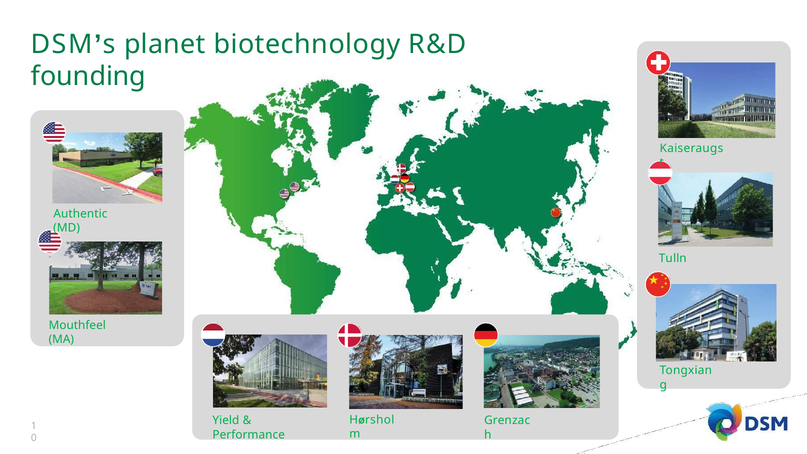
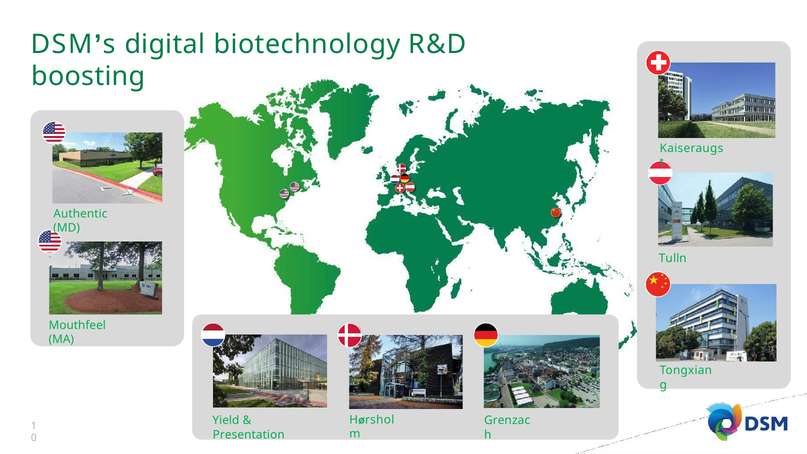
planet: planet -> digital (165, 44)
founding: founding -> boosting (88, 76)
Performance: Performance -> Presentation (249, 435)
